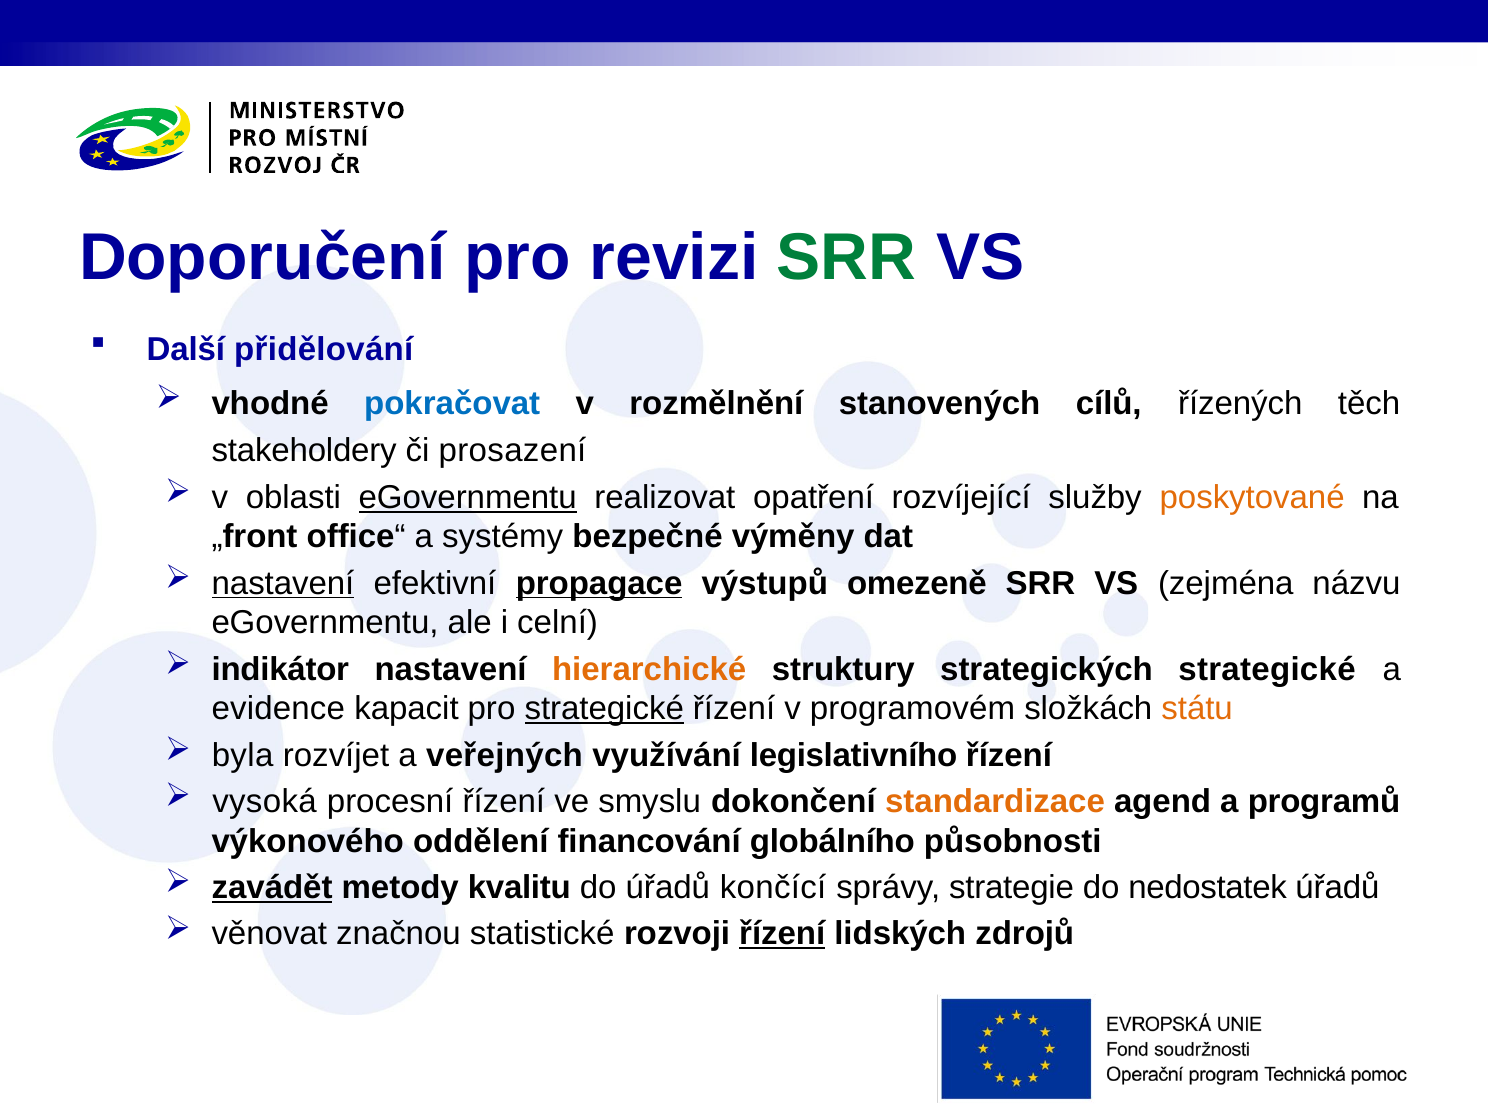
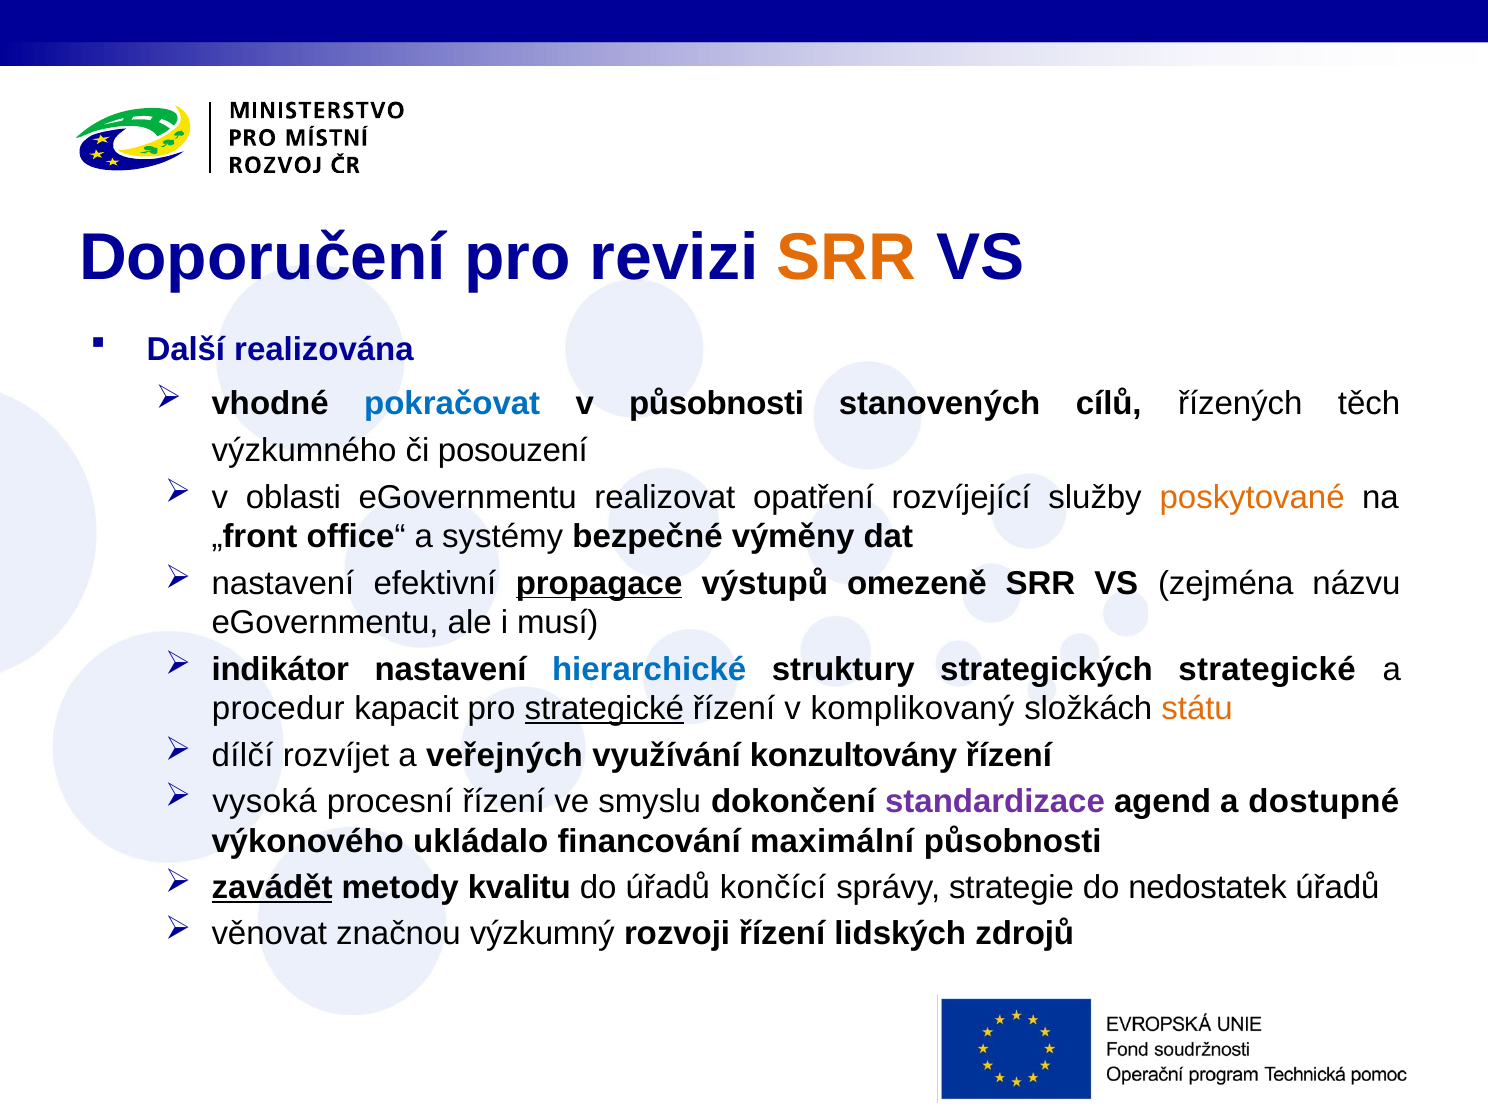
SRR colour: green -> orange (847, 258)
přidělování: přidělování -> realizována (324, 349)
v rozmělnění: rozmělnění -> působnosti (717, 404)
stakeholdery: stakeholdery -> výzkumného (304, 451)
prosazení: prosazení -> posouzení (513, 451)
eGovernmentu underline: present -> none (468, 497)
nastavení underline: present -> none (283, 583)
celní: celní -> musí (558, 623)
hierarchické colour: orange -> blue (649, 669)
evidence: evidence -> procedur (278, 709)
programovém: programovém -> komplikovaný (912, 709)
byla: byla -> dílčí (243, 755)
legislativního: legislativního -> konzultovány (854, 755)
standardizace colour: orange -> purple (995, 801)
programů: programů -> dostupné (1324, 801)
oddělení: oddělení -> ukládalo (481, 841)
globálního: globálního -> maximální (832, 841)
statistické: statistické -> výzkumný (542, 934)
řízení underline: present -> none (782, 934)
